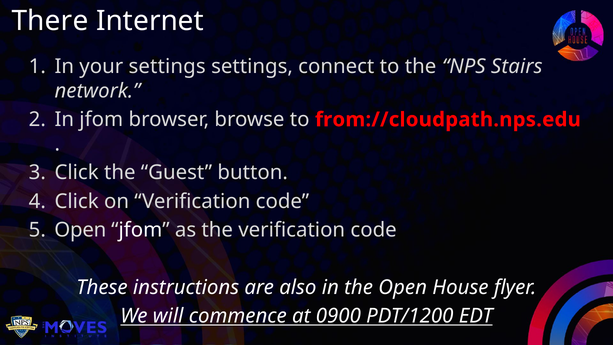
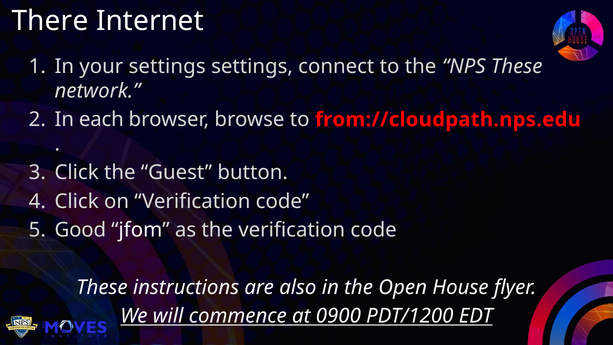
NPS Stairs: Stairs -> These (517, 66)
In jfom: jfom -> each (101, 120)
Open: Open -> Good (80, 230)
